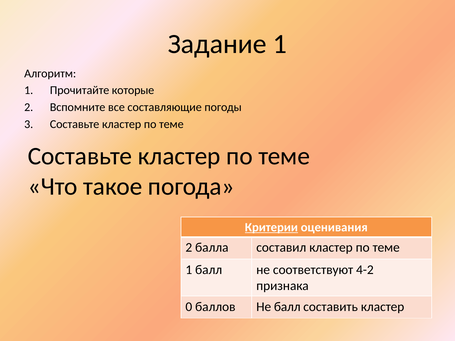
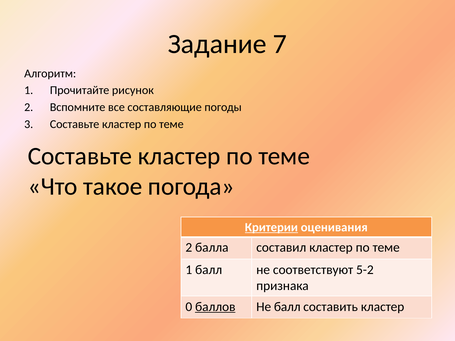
Задание 1: 1 -> 7 (280, 44)
которые: которые -> рисунок (133, 90)
4-2: 4-2 -> 5-2 (365, 270)
баллов underline: none -> present (215, 307)
